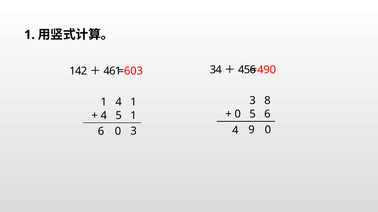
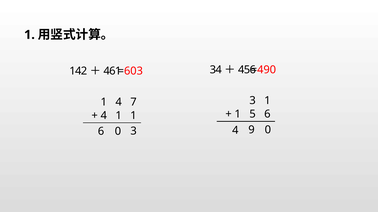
3 8: 8 -> 1 (267, 101)
1 4 1: 1 -> 7 (133, 102)
0: 0 -> 1 (238, 114)
5: 5 -> 1 (119, 116)
